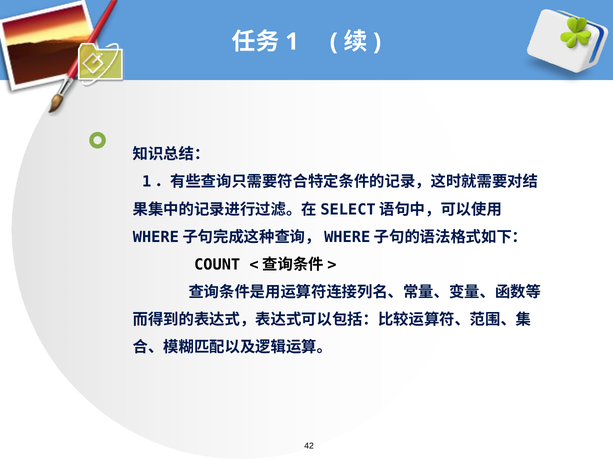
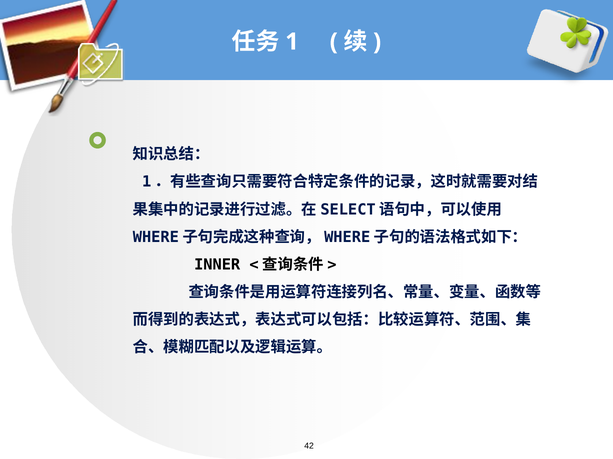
COUNT: COUNT -> INNER (217, 265)
